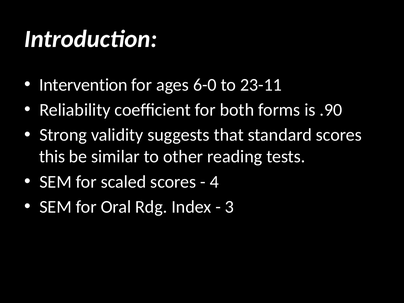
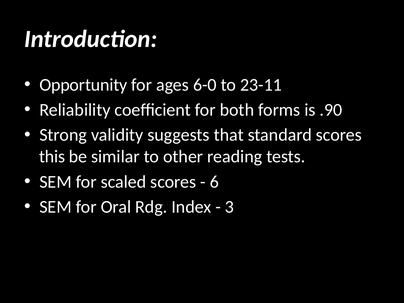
Intervention: Intervention -> Opportunity (83, 85)
4: 4 -> 6 (214, 182)
